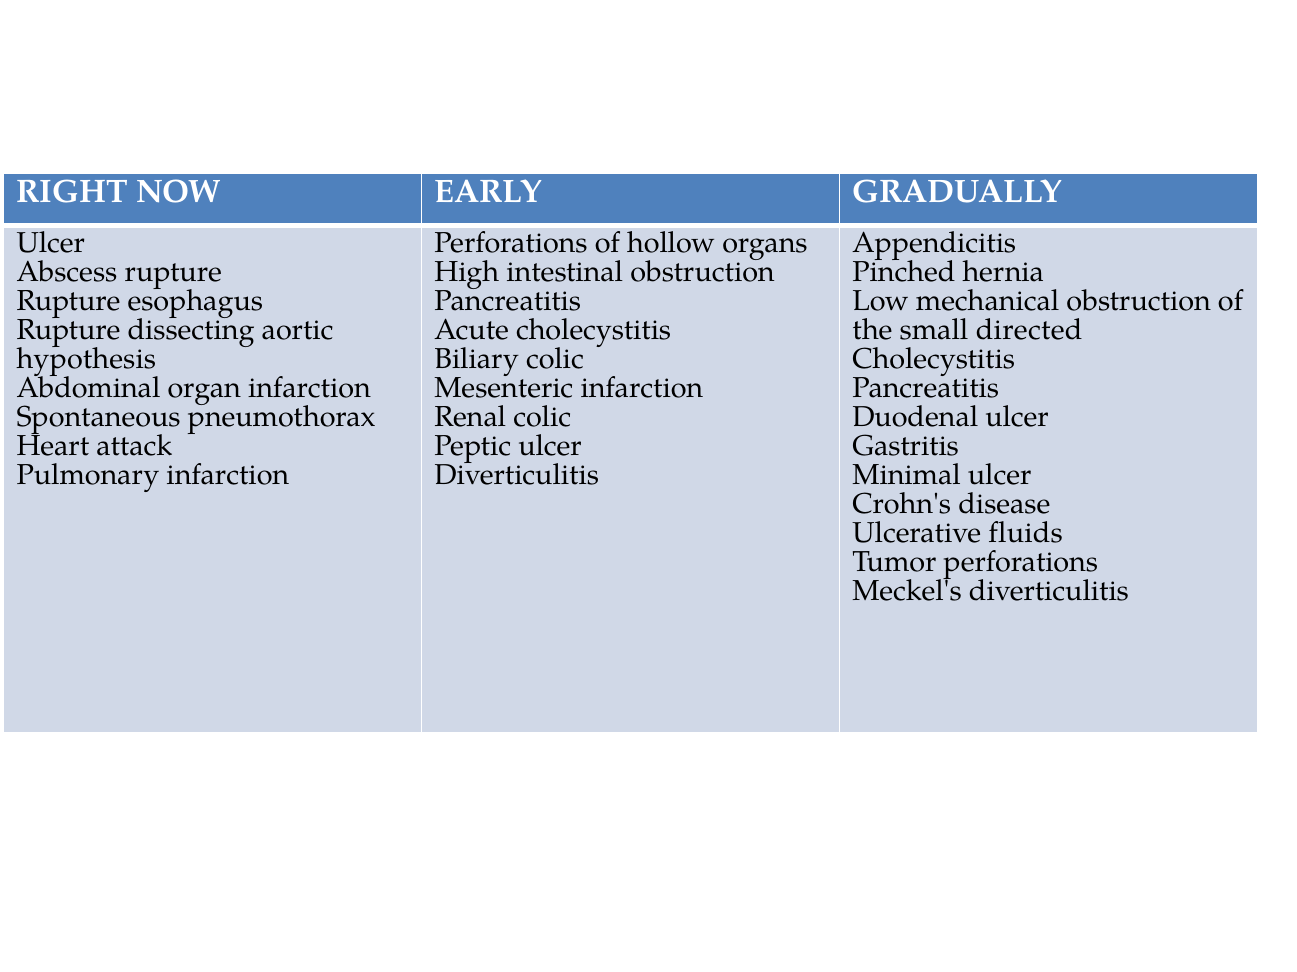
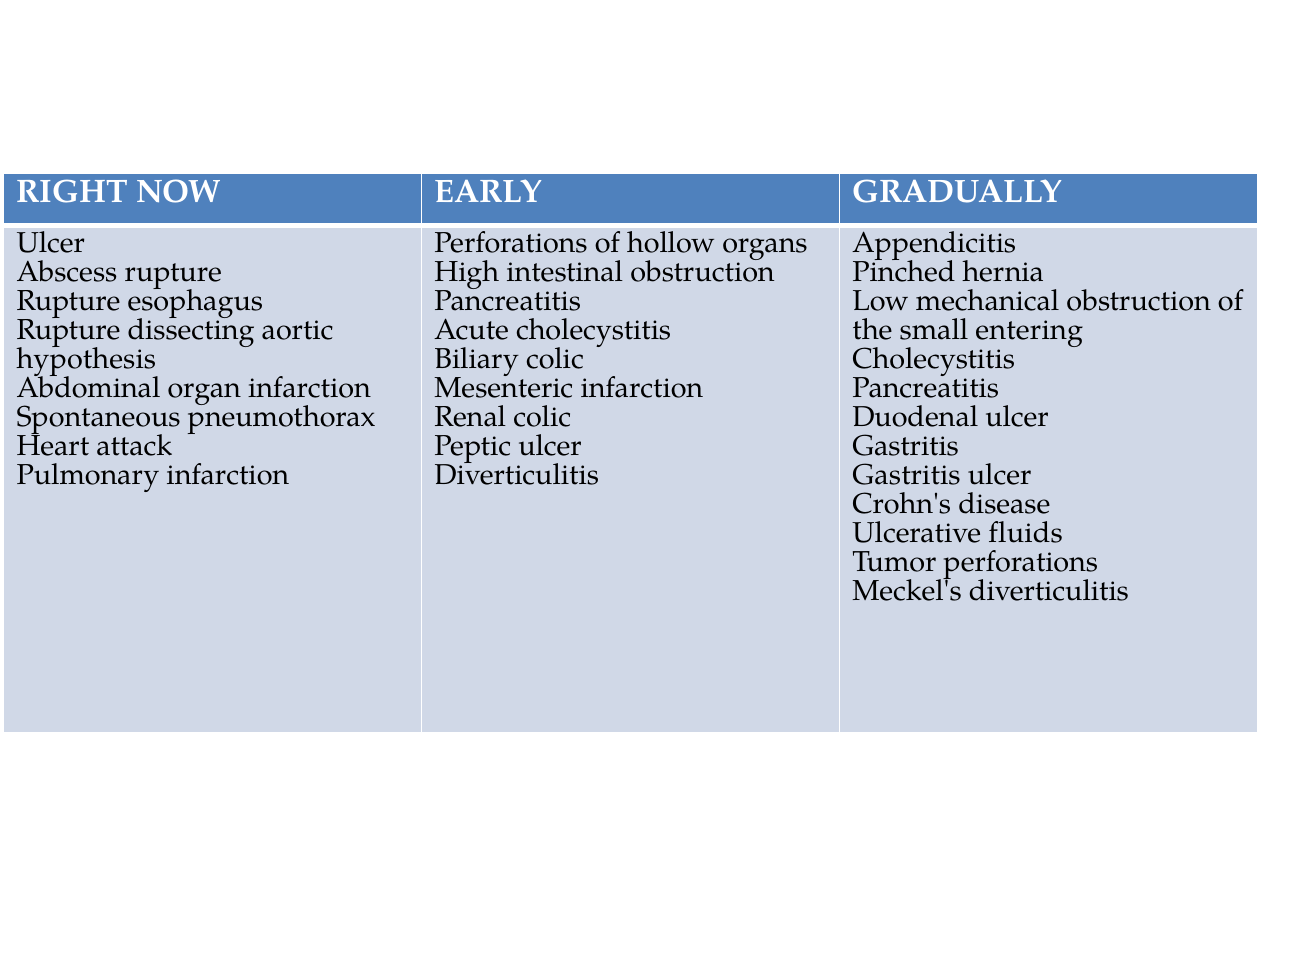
directed: directed -> entering (1029, 331)
Minimal: Minimal -> Gastritis (907, 476)
